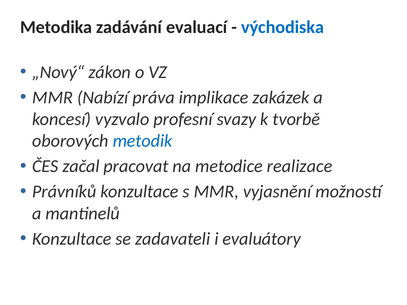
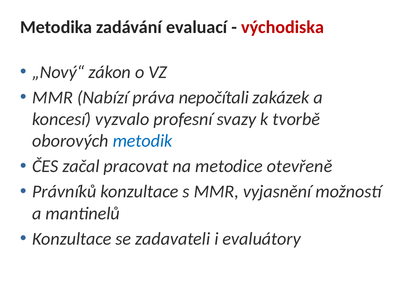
východiska colour: blue -> red (283, 27)
implikace: implikace -> nepočítali (214, 98)
realizace: realizace -> otevřeně (300, 166)
